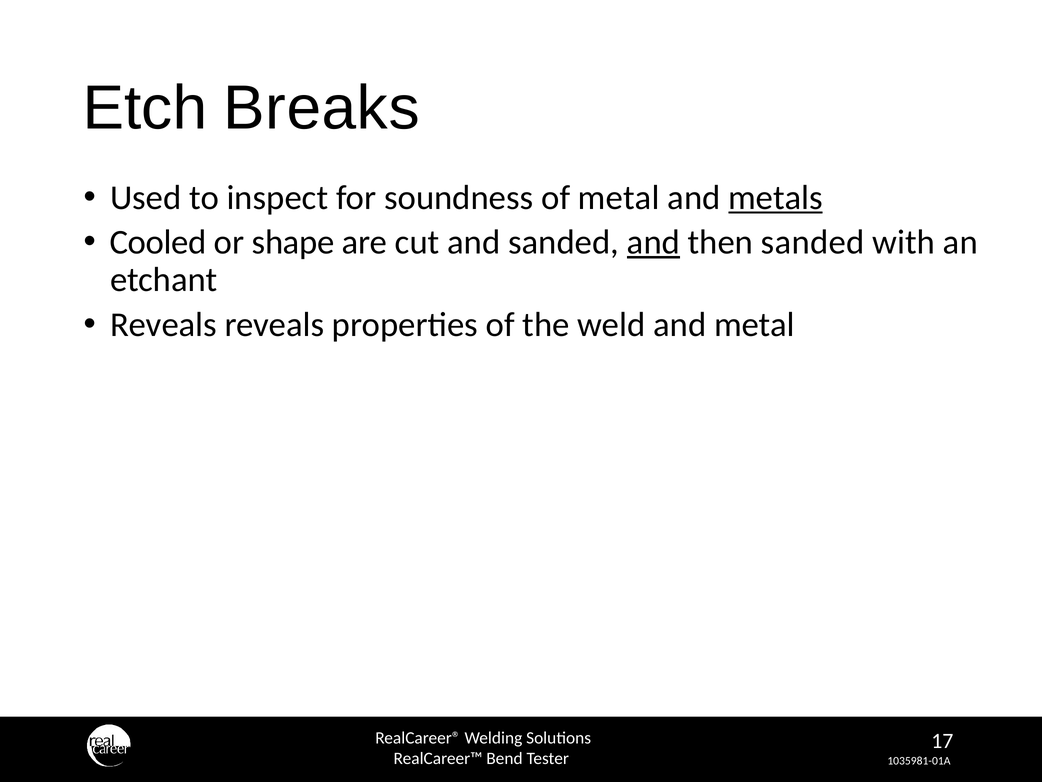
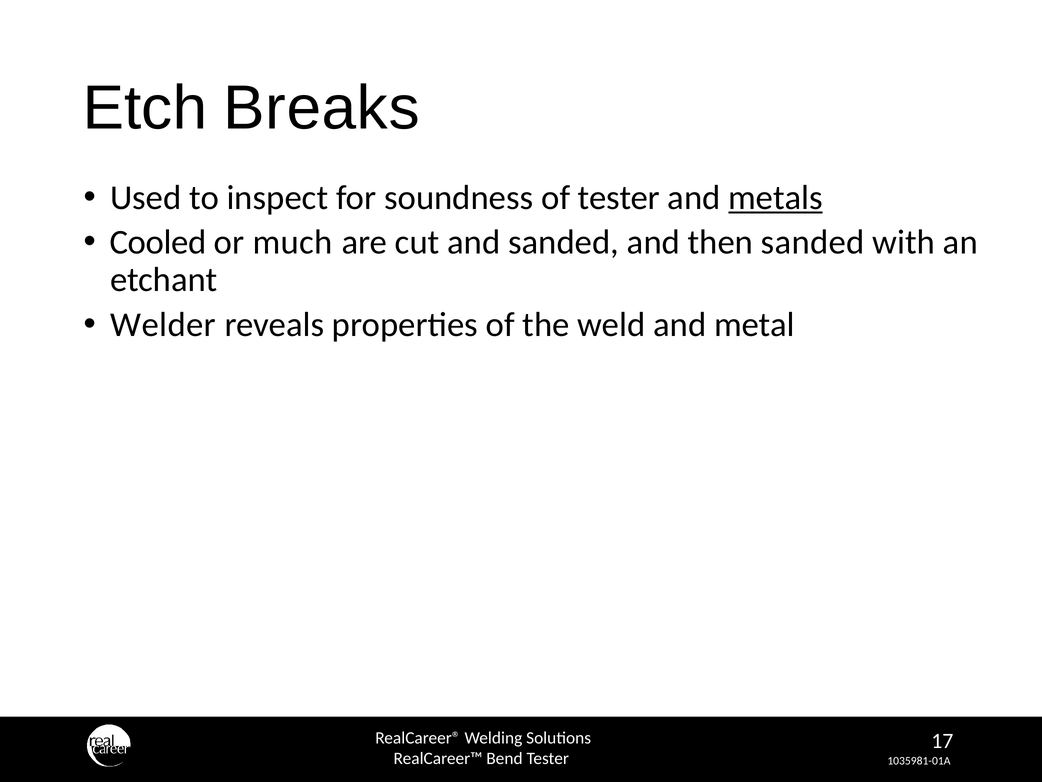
of metal: metal -> tester (619, 197)
shape: shape -> much (293, 242)
and underline: present -> none (653, 242)
Reveals: Reveals -> Welder (163, 324)
